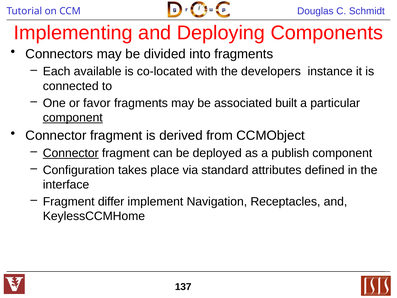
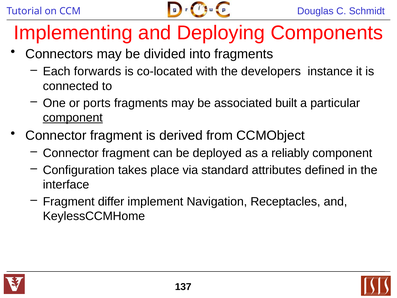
available: available -> forwards (98, 71)
favor: favor -> ports (97, 103)
Connector underline: present -> none (71, 153)
publish: publish -> reliably (290, 153)
